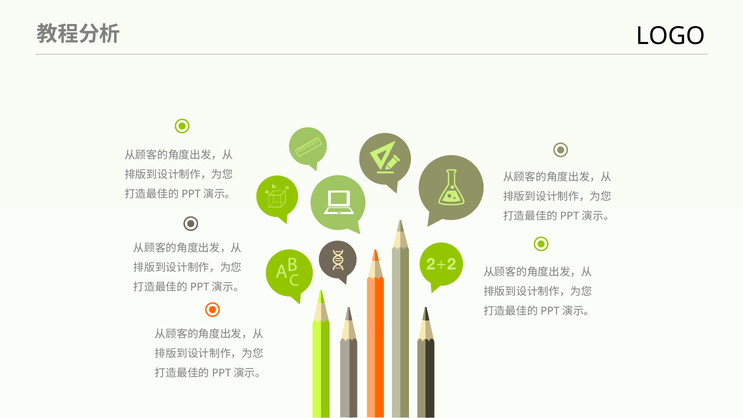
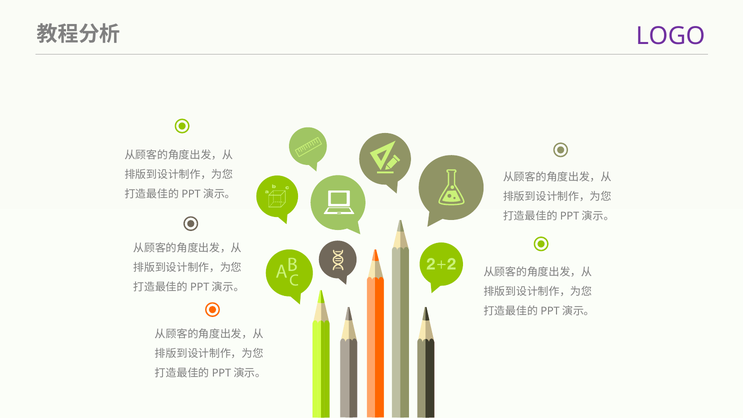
LOGO colour: black -> purple (670, 36)
